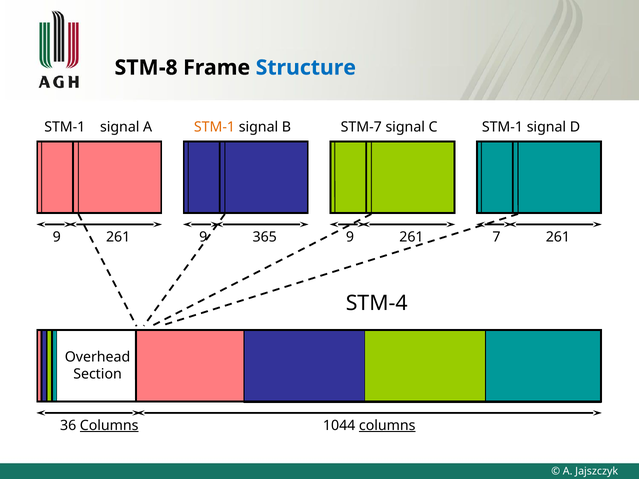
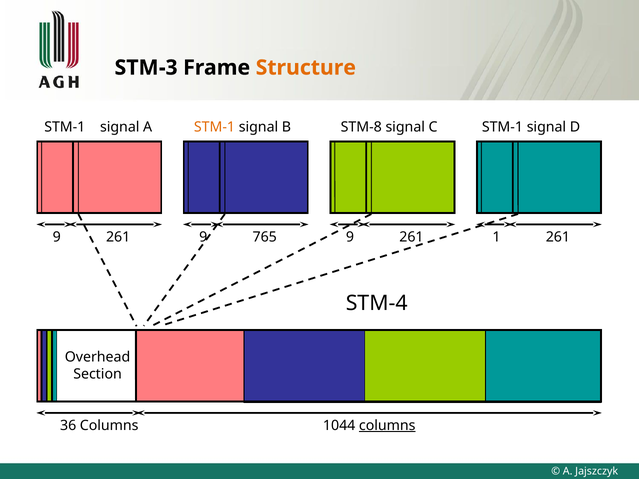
STM-8: STM-8 -> STM-3 (146, 68)
Structure colour: blue -> orange (306, 68)
STM-7: STM-7 -> STM-8 (361, 127)
365: 365 -> 765 (265, 237)
7: 7 -> 1 (496, 237)
Columns underline: present -> none (109, 426)
